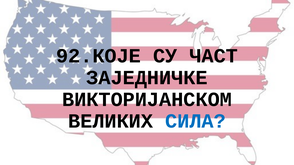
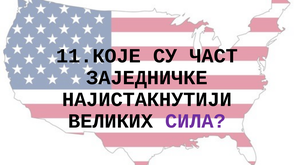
92.КОЈЕ: 92.КОЈЕ -> 11.КОЈЕ (98, 56)
ВИКТОРИЈАНСКОМ: ВИКТОРИЈАНСКОМ -> НАЈИСТАКНУТИЈИ (147, 100)
СИЛА colour: blue -> purple (195, 121)
